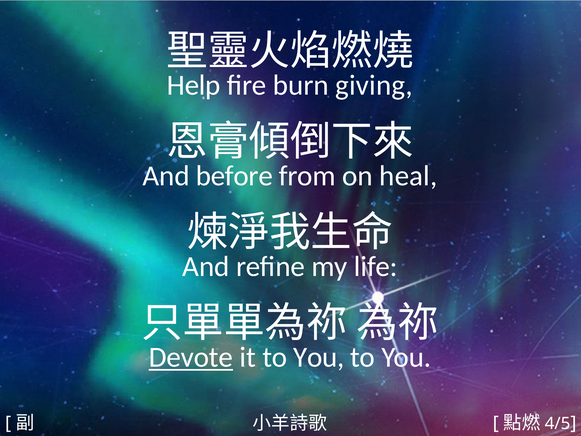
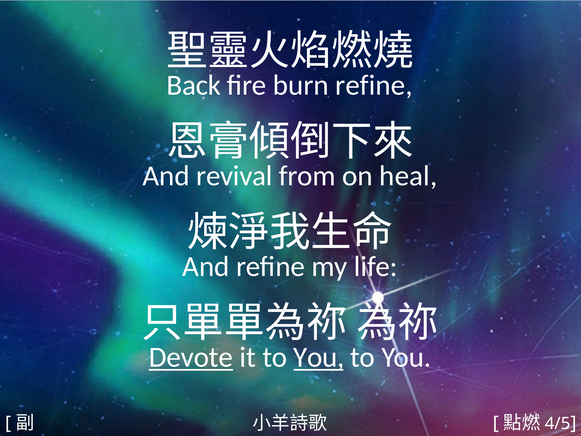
Help: Help -> Back (194, 85)
burn giving: giving -> refine (374, 85)
before: before -> revival (234, 176)
You underline: none -> present (319, 357)
